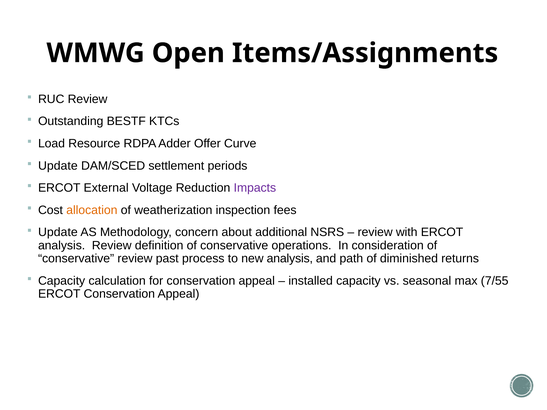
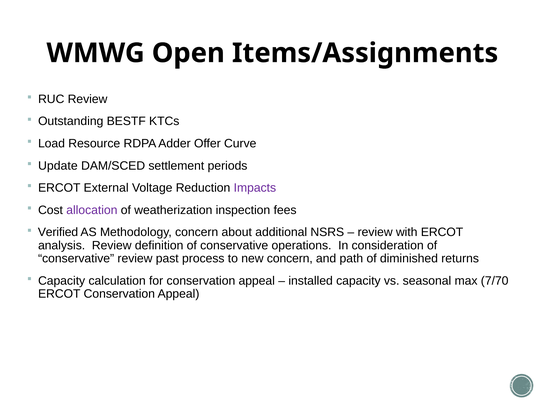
allocation colour: orange -> purple (92, 210)
Update: Update -> Verified (58, 232)
new analysis: analysis -> concern (290, 259)
7/55: 7/55 -> 7/70 (495, 281)
